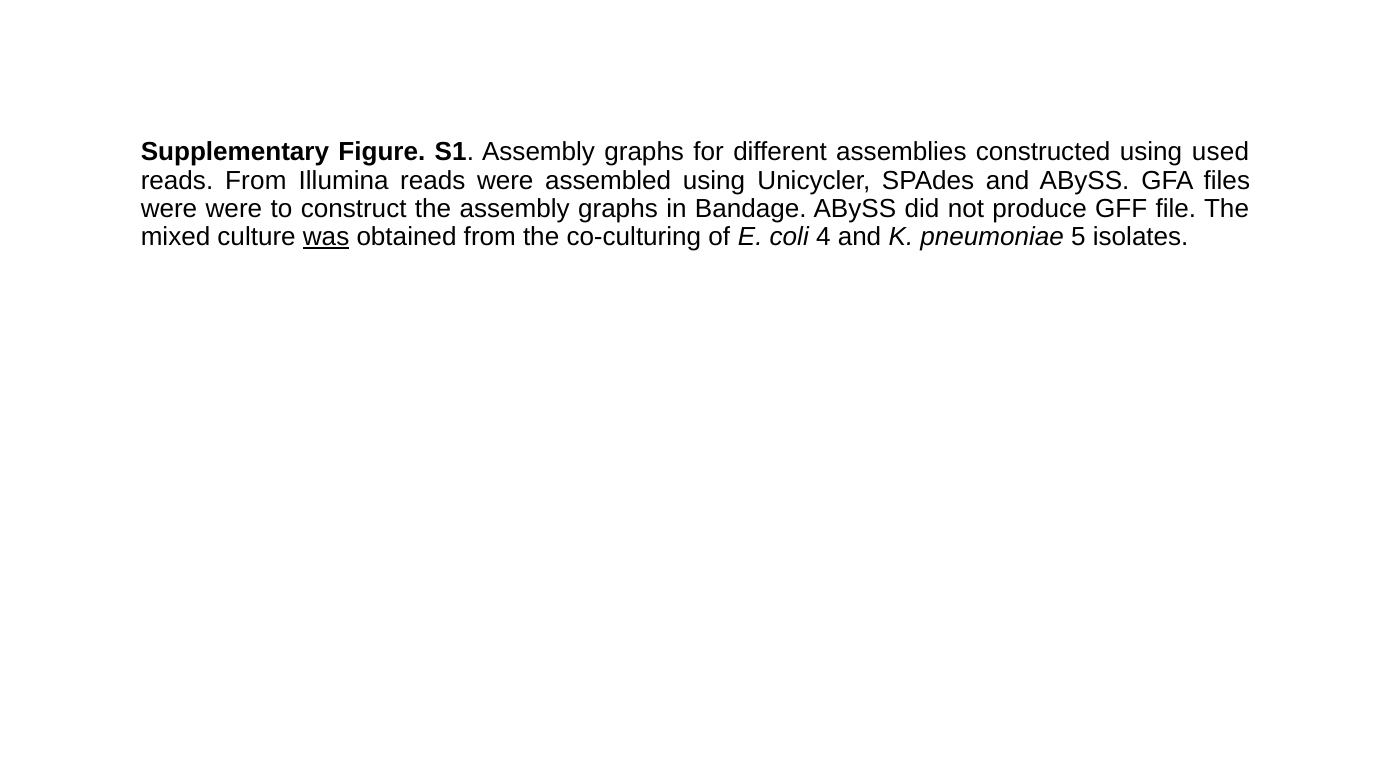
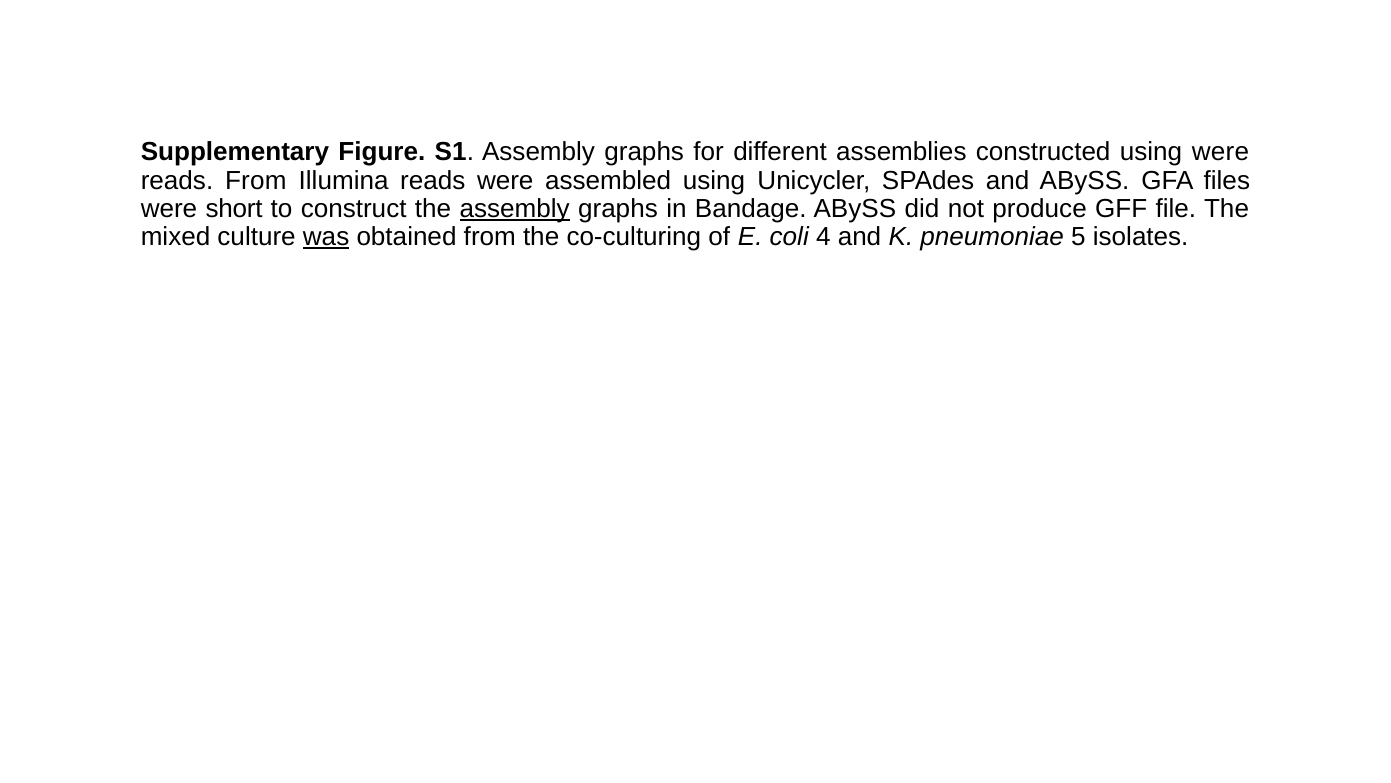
using used: used -> were (1220, 152)
were were: were -> short (234, 208)
assembly underline: none -> present (515, 208)
